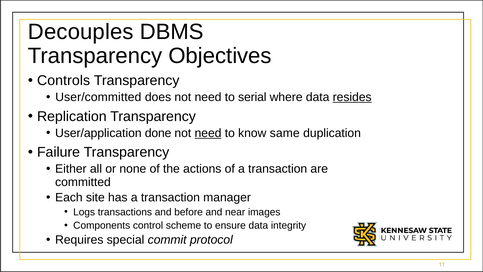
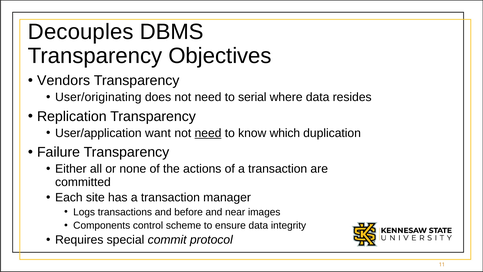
Controls: Controls -> Vendors (64, 81)
User/committed: User/committed -> User/originating (98, 97)
resides underline: present -> none (352, 97)
done: done -> want (158, 133)
same: same -> which (285, 133)
